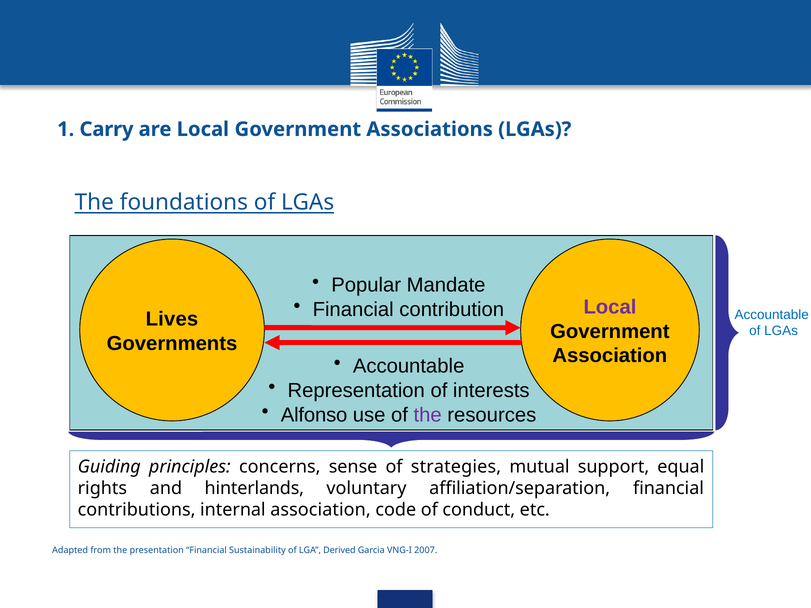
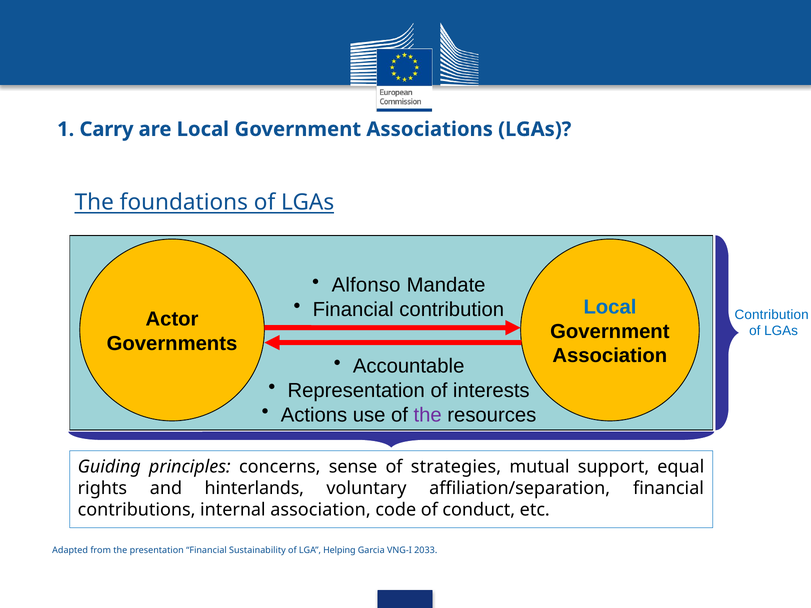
Popular: Popular -> Alfonso (366, 285)
Local colour: purple -> blue (610, 307)
Accountable: Accountable -> Contribution (772, 315)
Lives: Lives -> Actor (172, 319)
Alfonso: Alfonso -> Actions (314, 415)
Derived: Derived -> Helping (339, 550)
2007: 2007 -> 2033 (426, 550)
